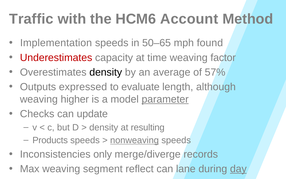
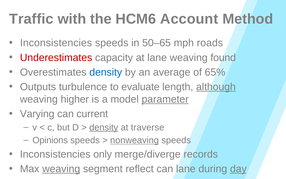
Implementation: Implementation -> Inconsistencies (56, 43)
found: found -> roads (210, 43)
at time: time -> lane (157, 58)
factor: factor -> found (223, 58)
density colour: black -> blue (106, 72)
57%: 57% -> 65% (215, 72)
expressed: expressed -> turbulence (83, 87)
although underline: none -> present (216, 87)
Checks: Checks -> Varying (37, 114)
update: update -> current (92, 114)
density underline: none -> present (104, 127)
resulting: resulting -> traverse (148, 127)
Products: Products -> Opinions (50, 140)
weaving underline: none -> present (61, 169)
